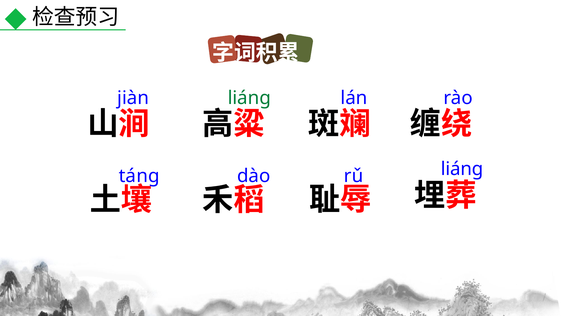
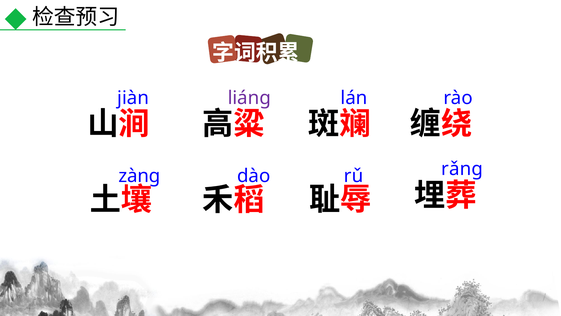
liáng colour: green -> purple (249, 98)
táng: táng -> zàng (139, 176)
rǔ liáng: liáng -> rǎng (462, 169)
